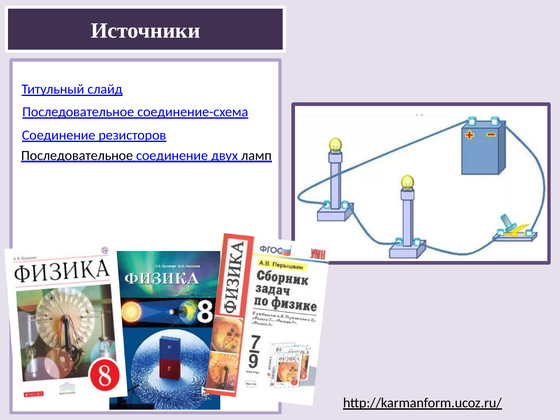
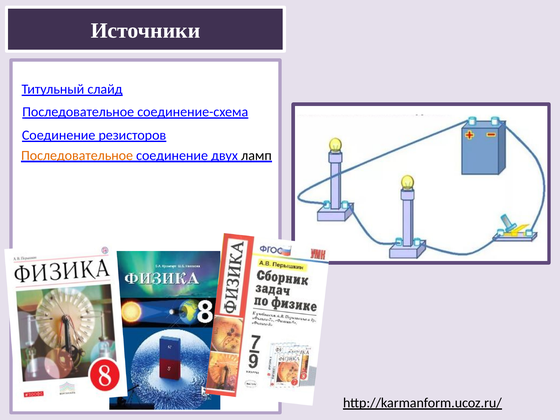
Последовательное colour: black -> orange (77, 155)
